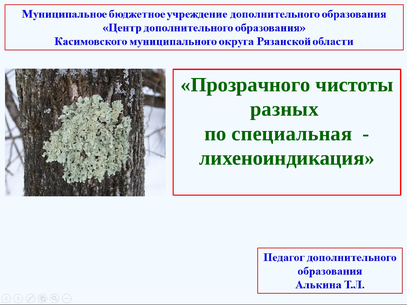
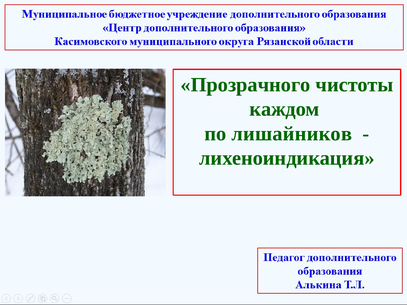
разных: разных -> каждом (285, 109)
специальная: специальная -> лишайников (292, 134)
